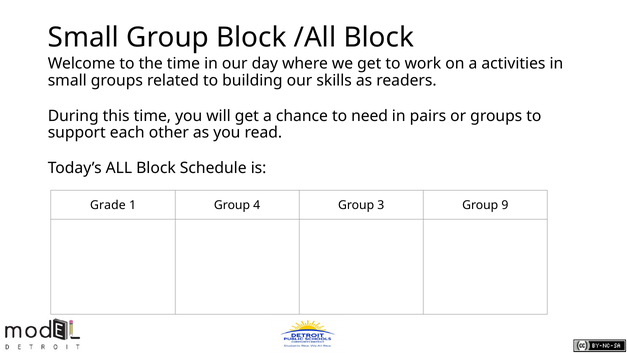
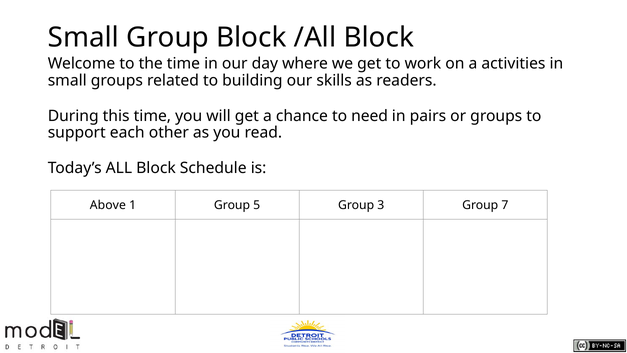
Grade: Grade -> Above (108, 205)
4: 4 -> 5 (257, 205)
9: 9 -> 7 (505, 205)
